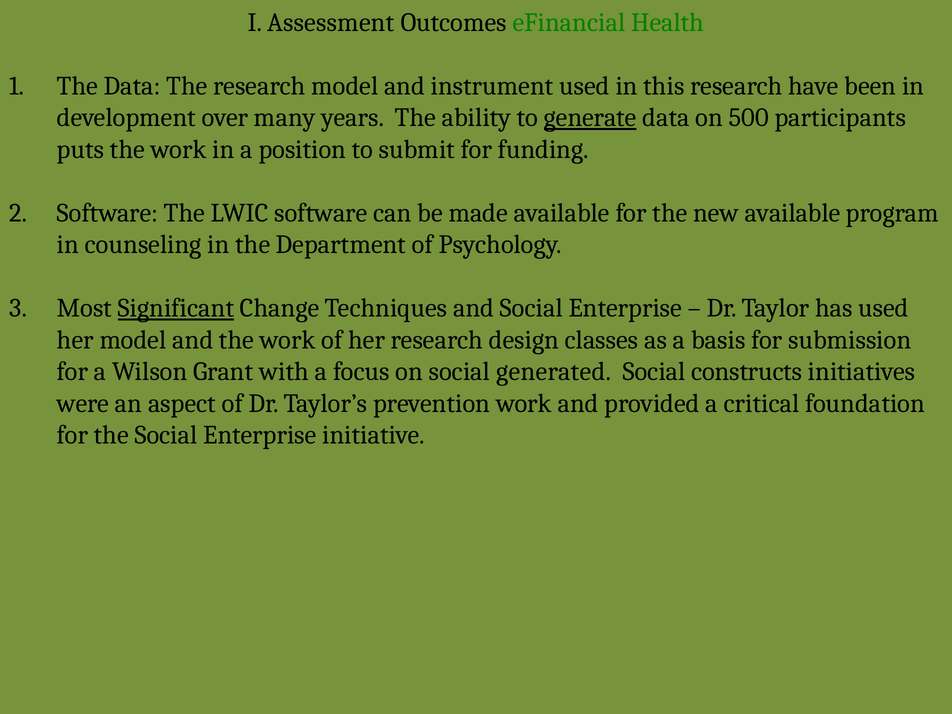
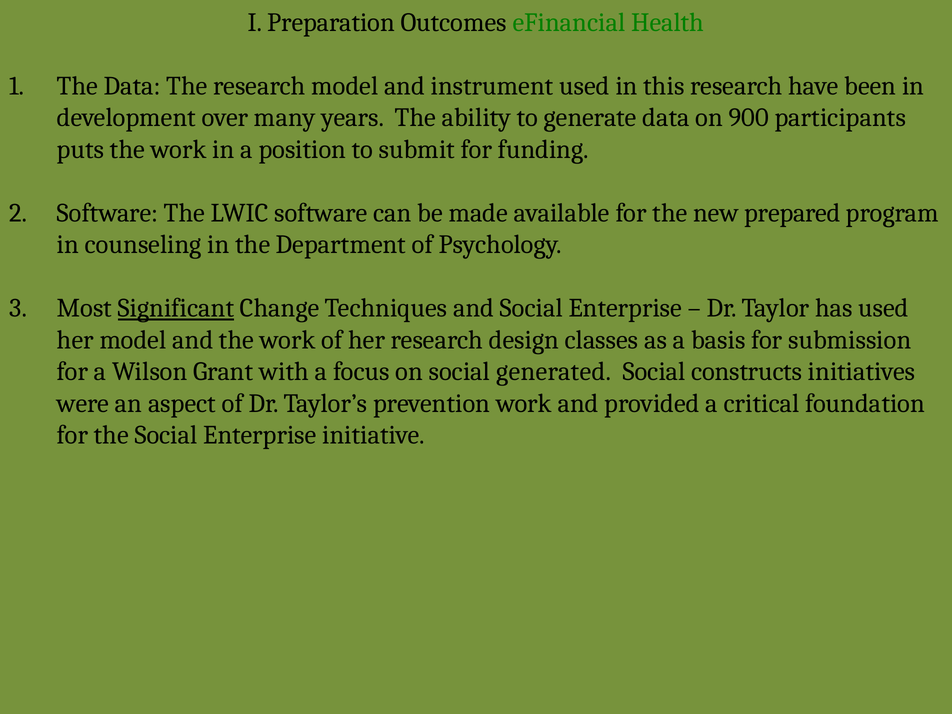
Assessment: Assessment -> Preparation (331, 22)
generate underline: present -> none (590, 118)
500: 500 -> 900 (749, 118)
new available: available -> prepared (792, 213)
